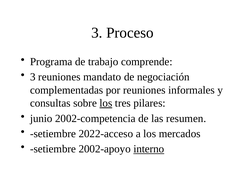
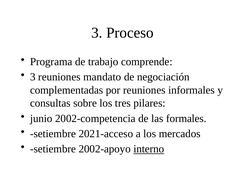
los underline: present -> none (106, 103)
resumen: resumen -> formales (186, 118)
2022-acceso: 2022-acceso -> 2021-acceso (106, 133)
